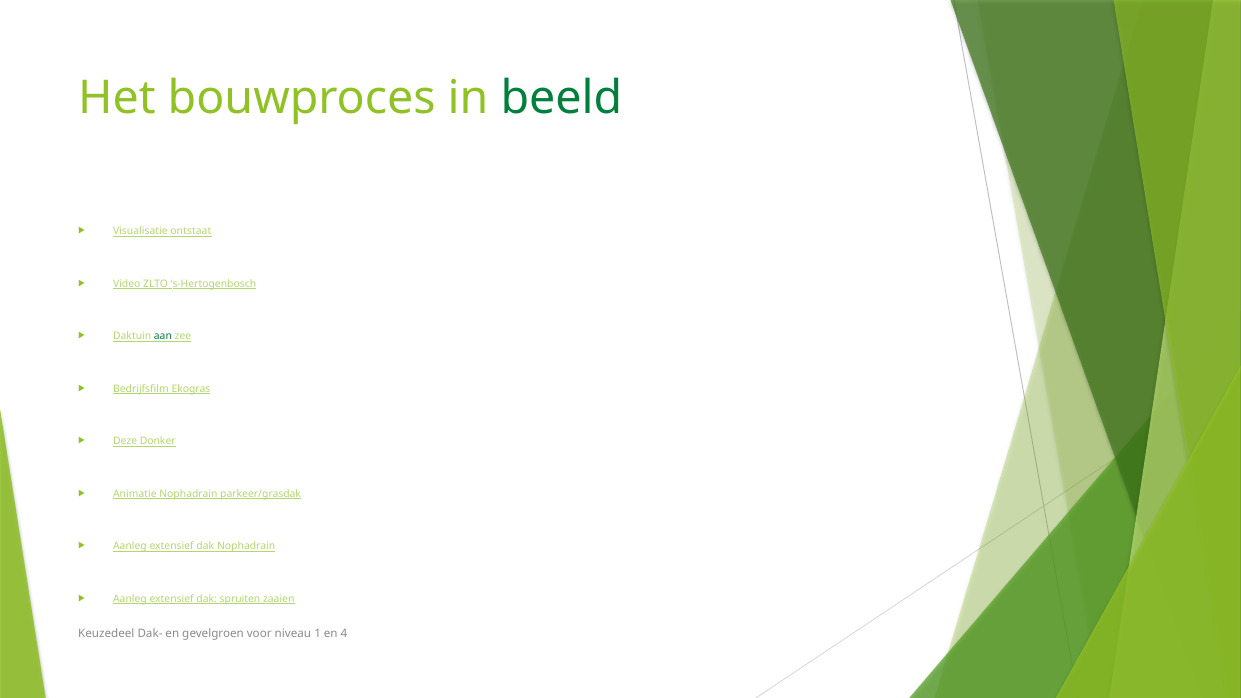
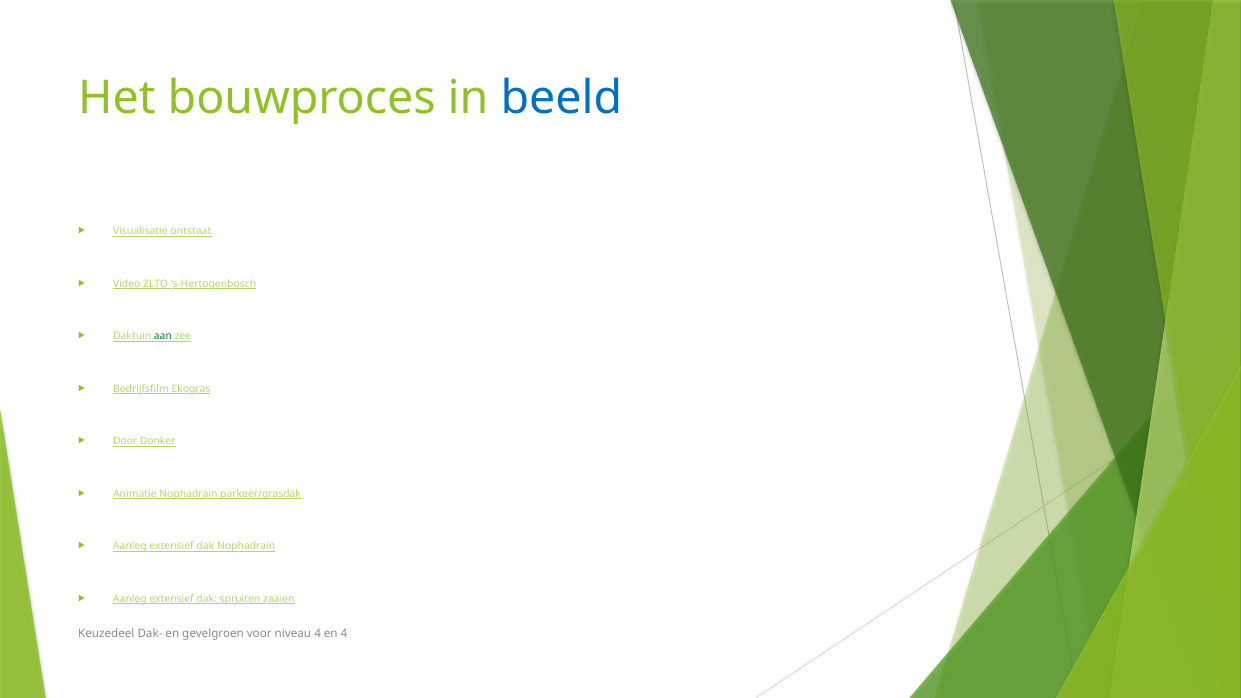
beeld colour: green -> blue (561, 98)
Deze: Deze -> Door (125, 442)
niveau 1: 1 -> 4 (318, 633)
